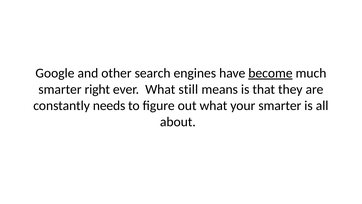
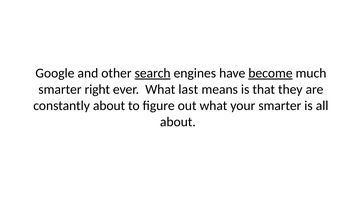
search underline: none -> present (153, 73)
still: still -> last (188, 89)
constantly needs: needs -> about (109, 106)
